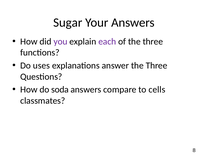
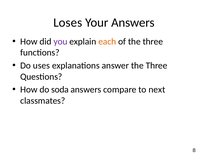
Sugar: Sugar -> Loses (68, 23)
each colour: purple -> orange (107, 41)
cells: cells -> next (157, 90)
